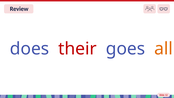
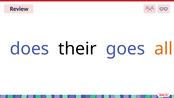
their colour: red -> black (77, 49)
